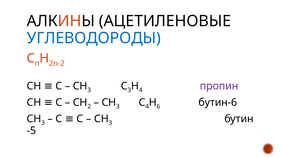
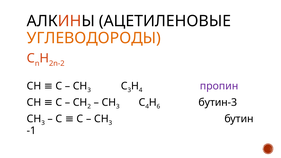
УГЛЕВОДОРОДЫ colour: blue -> orange (94, 38)
бутин-6: бутин-6 -> бутин-3 (218, 102)
-5: -5 -> -1 (31, 131)
